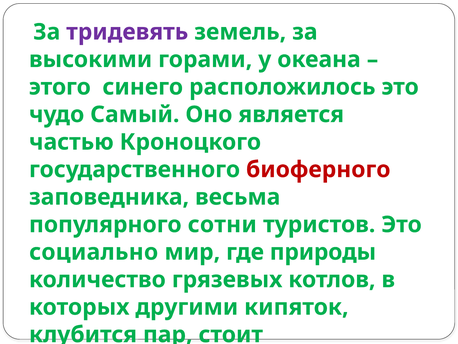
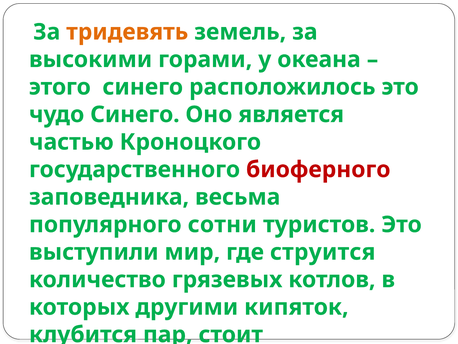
тридевять colour: purple -> orange (127, 32)
чудо Самый: Самый -> Синего (135, 114)
социально: социально -> выступили (94, 252)
природы: природы -> струится (323, 252)
